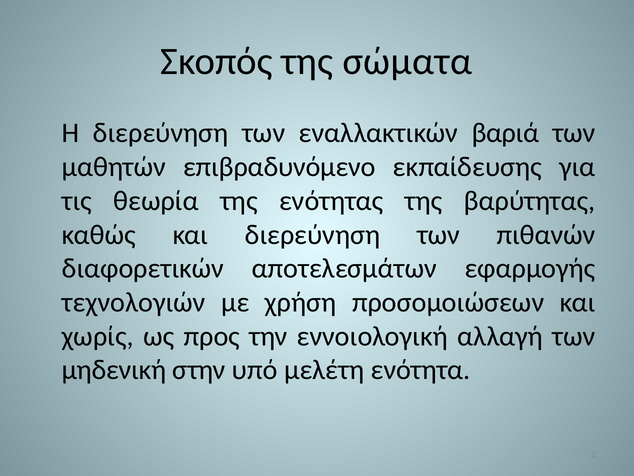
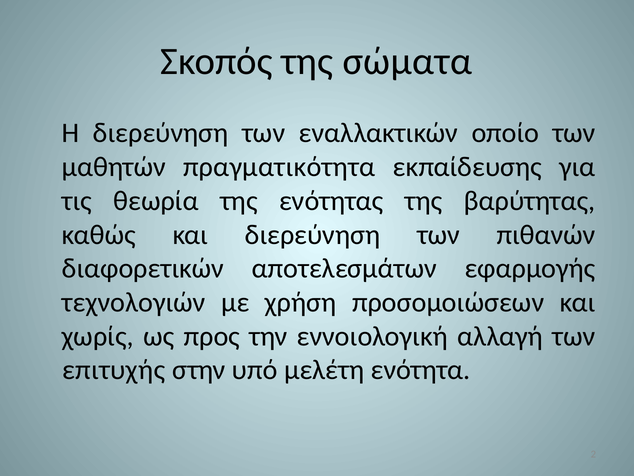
βαριά: βαριά -> οποίο (505, 133)
επιβραδυνόμενο: επιβραδυνόμενο -> πραγματικότητα (279, 167)
μηδενική: μηδενική -> επιτυχής (114, 370)
